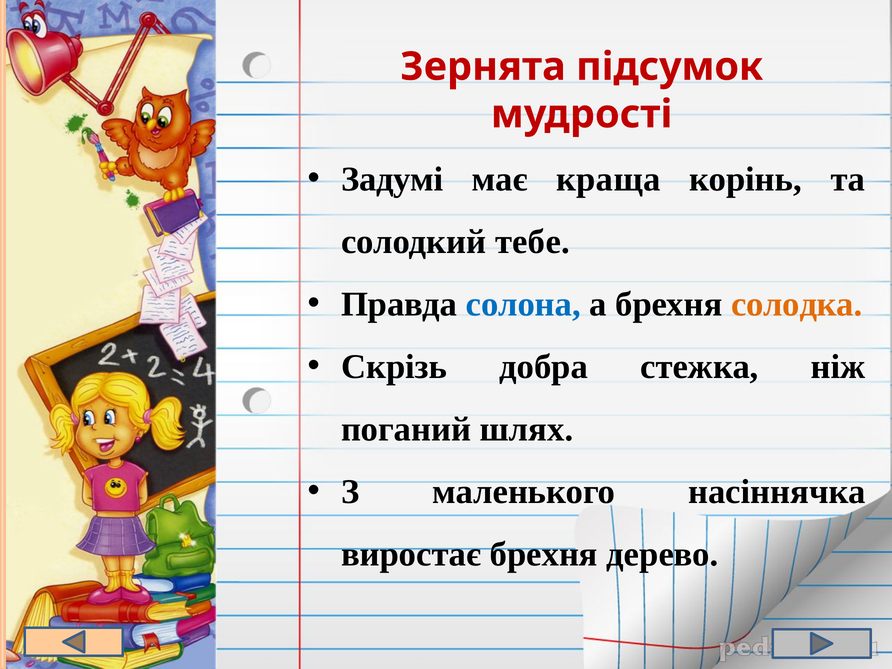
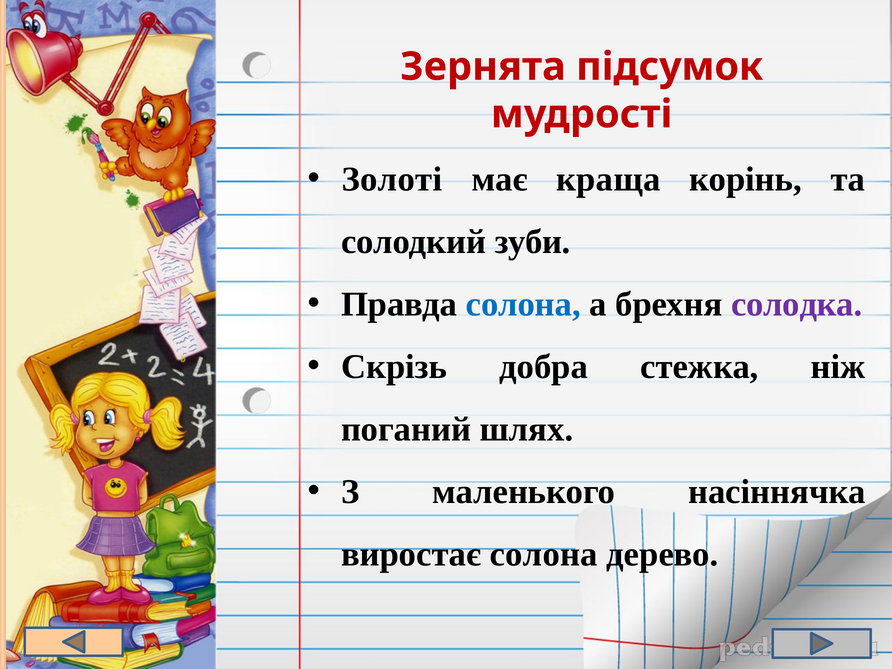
Задумі: Задумі -> Золоті (392, 179)
тебе: тебе -> зуби (533, 242)
солодка colour: orange -> purple (797, 304)
виростає брехня: брехня -> солона (544, 554)
